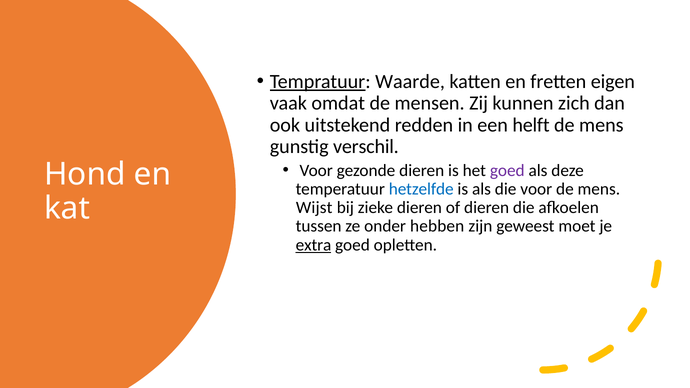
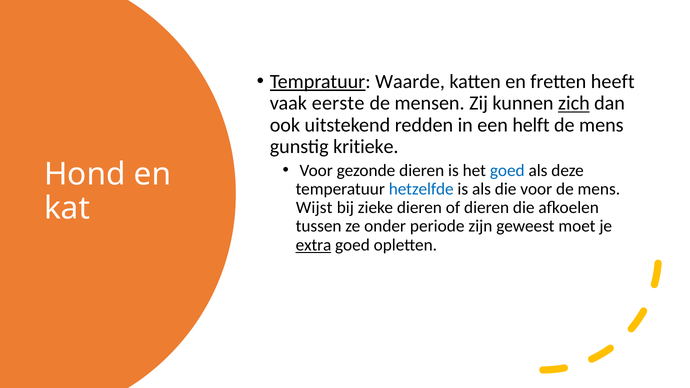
eigen: eigen -> heeft (613, 82)
omdat: omdat -> eerste (338, 103)
zich underline: none -> present (574, 103)
verschil: verschil -> kritieke (366, 147)
goed colour: purple -> blue (507, 170)
hebben: hebben -> periode (437, 226)
